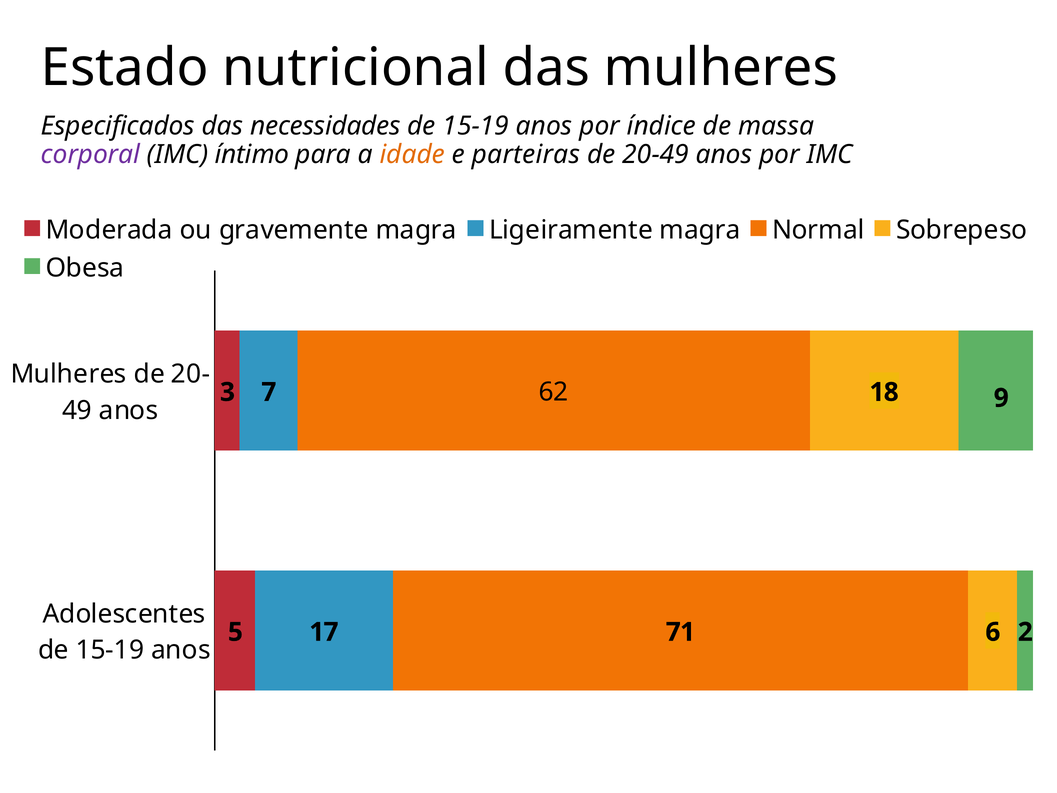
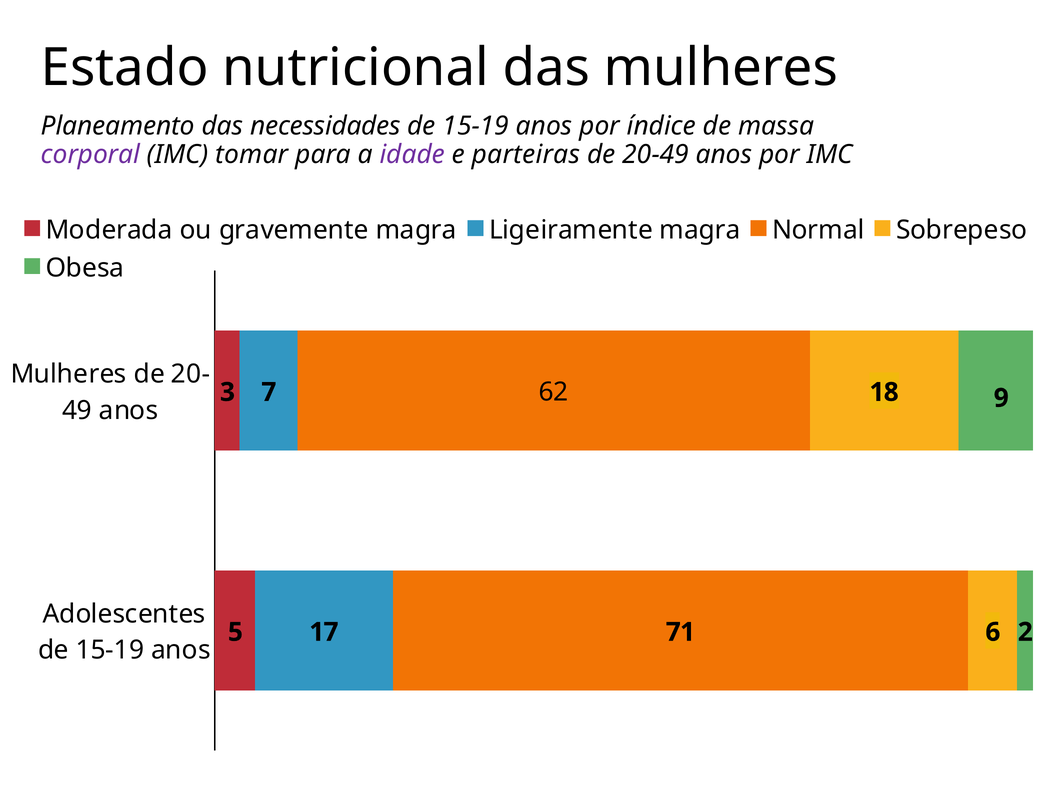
Especificados: Especificados -> Planeamento (118, 126)
íntimo: íntimo -> tomar (252, 155)
idade colour: orange -> purple (412, 155)
